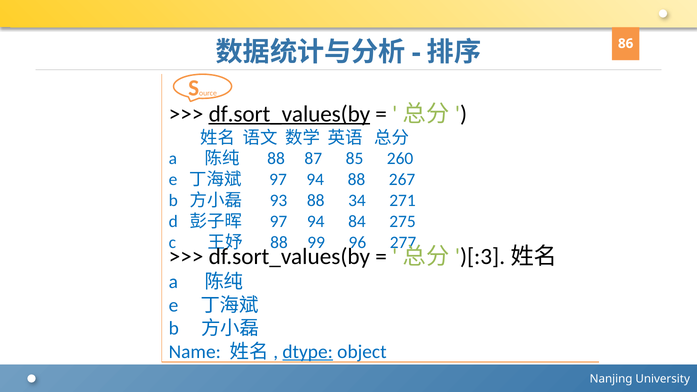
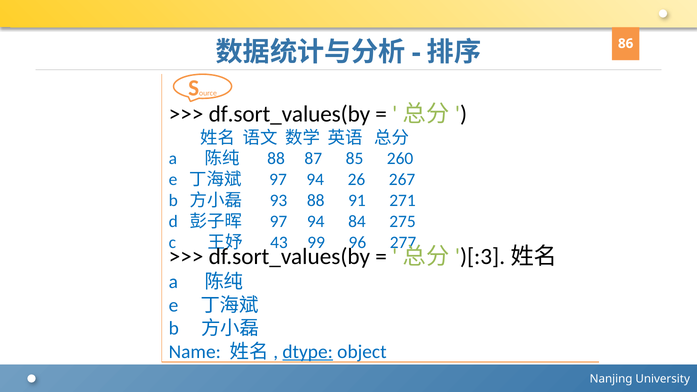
df.sort_values(by underline: present -> none (289, 114)
94 88: 88 -> 26 (356, 180)
34: 34 -> 91 (357, 201)
88: 88 -> 43 (279, 242)
